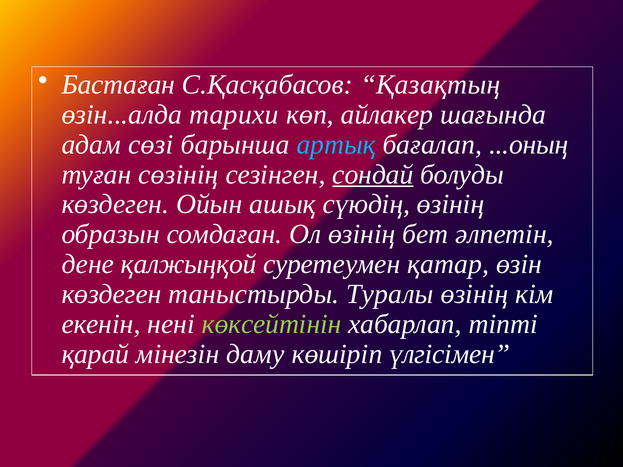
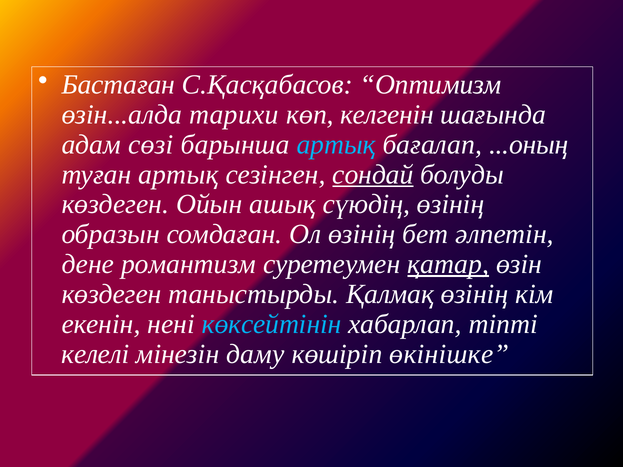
Қазақтың: Қазақтың -> Оптимизм (431, 85)
айлакер: айлакер -> келгенін (387, 115)
туған сөзінің: сөзінің -> артық (178, 175)
қалжыңқой: қалжыңқой -> романтизм (189, 264)
қатар underline: none -> present (448, 264)
Туралы: Туралы -> Қалмақ (390, 294)
көксейтінін colour: light green -> light blue (272, 324)
қарай: қарай -> келелі (95, 354)
үлгісімен: үлгісімен -> өкінішке (449, 354)
